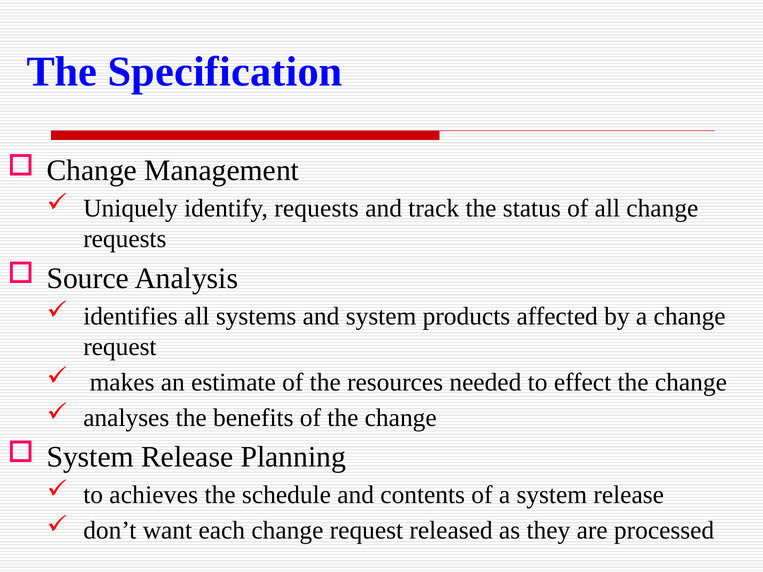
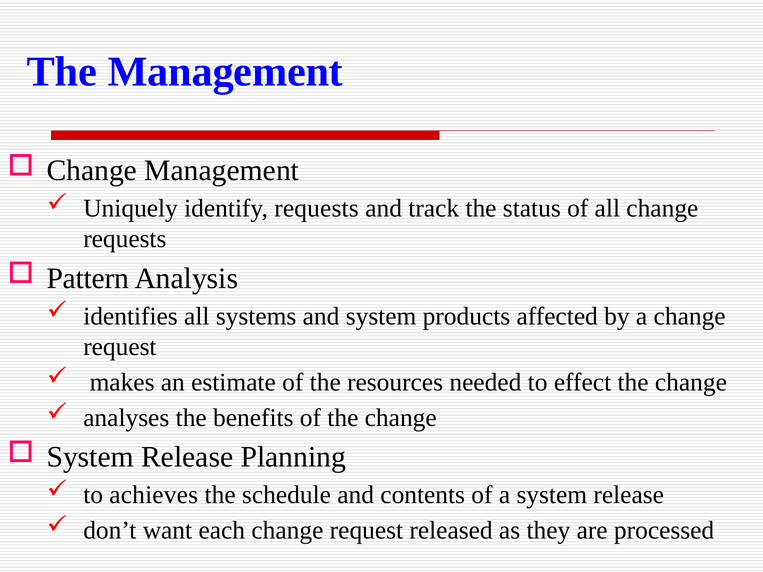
The Specification: Specification -> Management (225, 72)
Source: Source -> Pattern (88, 278)
